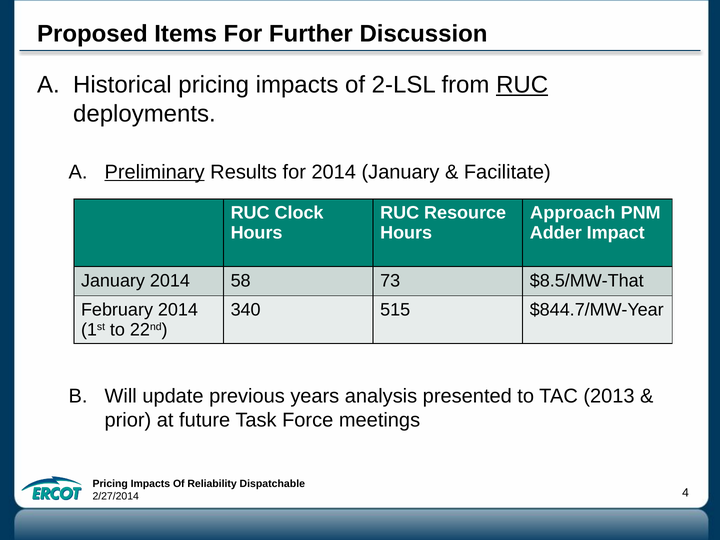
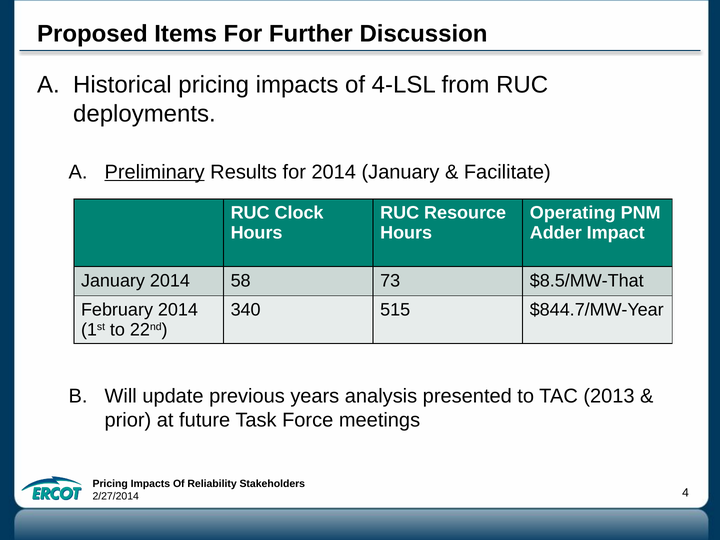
2-LSL: 2-LSL -> 4-LSL (404, 85)
RUC underline: present -> none (522, 85)
Approach: Approach -> Operating (573, 213)
Dispatchable: Dispatchable -> Stakeholders (272, 484)
